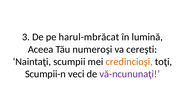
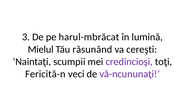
Aceea: Aceea -> Mielul (41, 49)
numeroşi: numeroşi -> răsunând (92, 49)
credincioşi colour: orange -> purple (129, 62)
Scumpii-n: Scumpii-n -> Fericită-n (45, 74)
